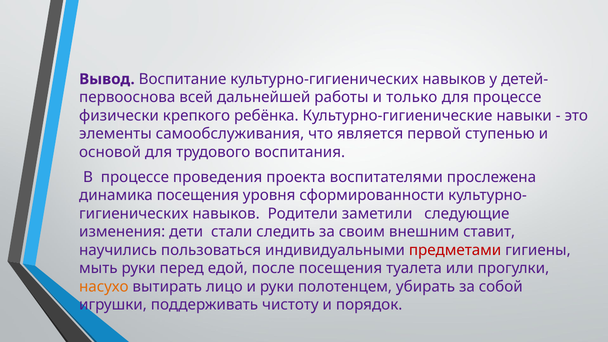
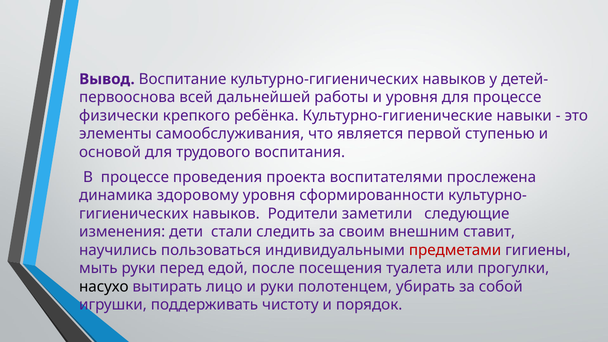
и только: только -> уровня (412, 97)
динамика посещения: посещения -> здоровому (198, 195)
насухо colour: orange -> black (104, 287)
